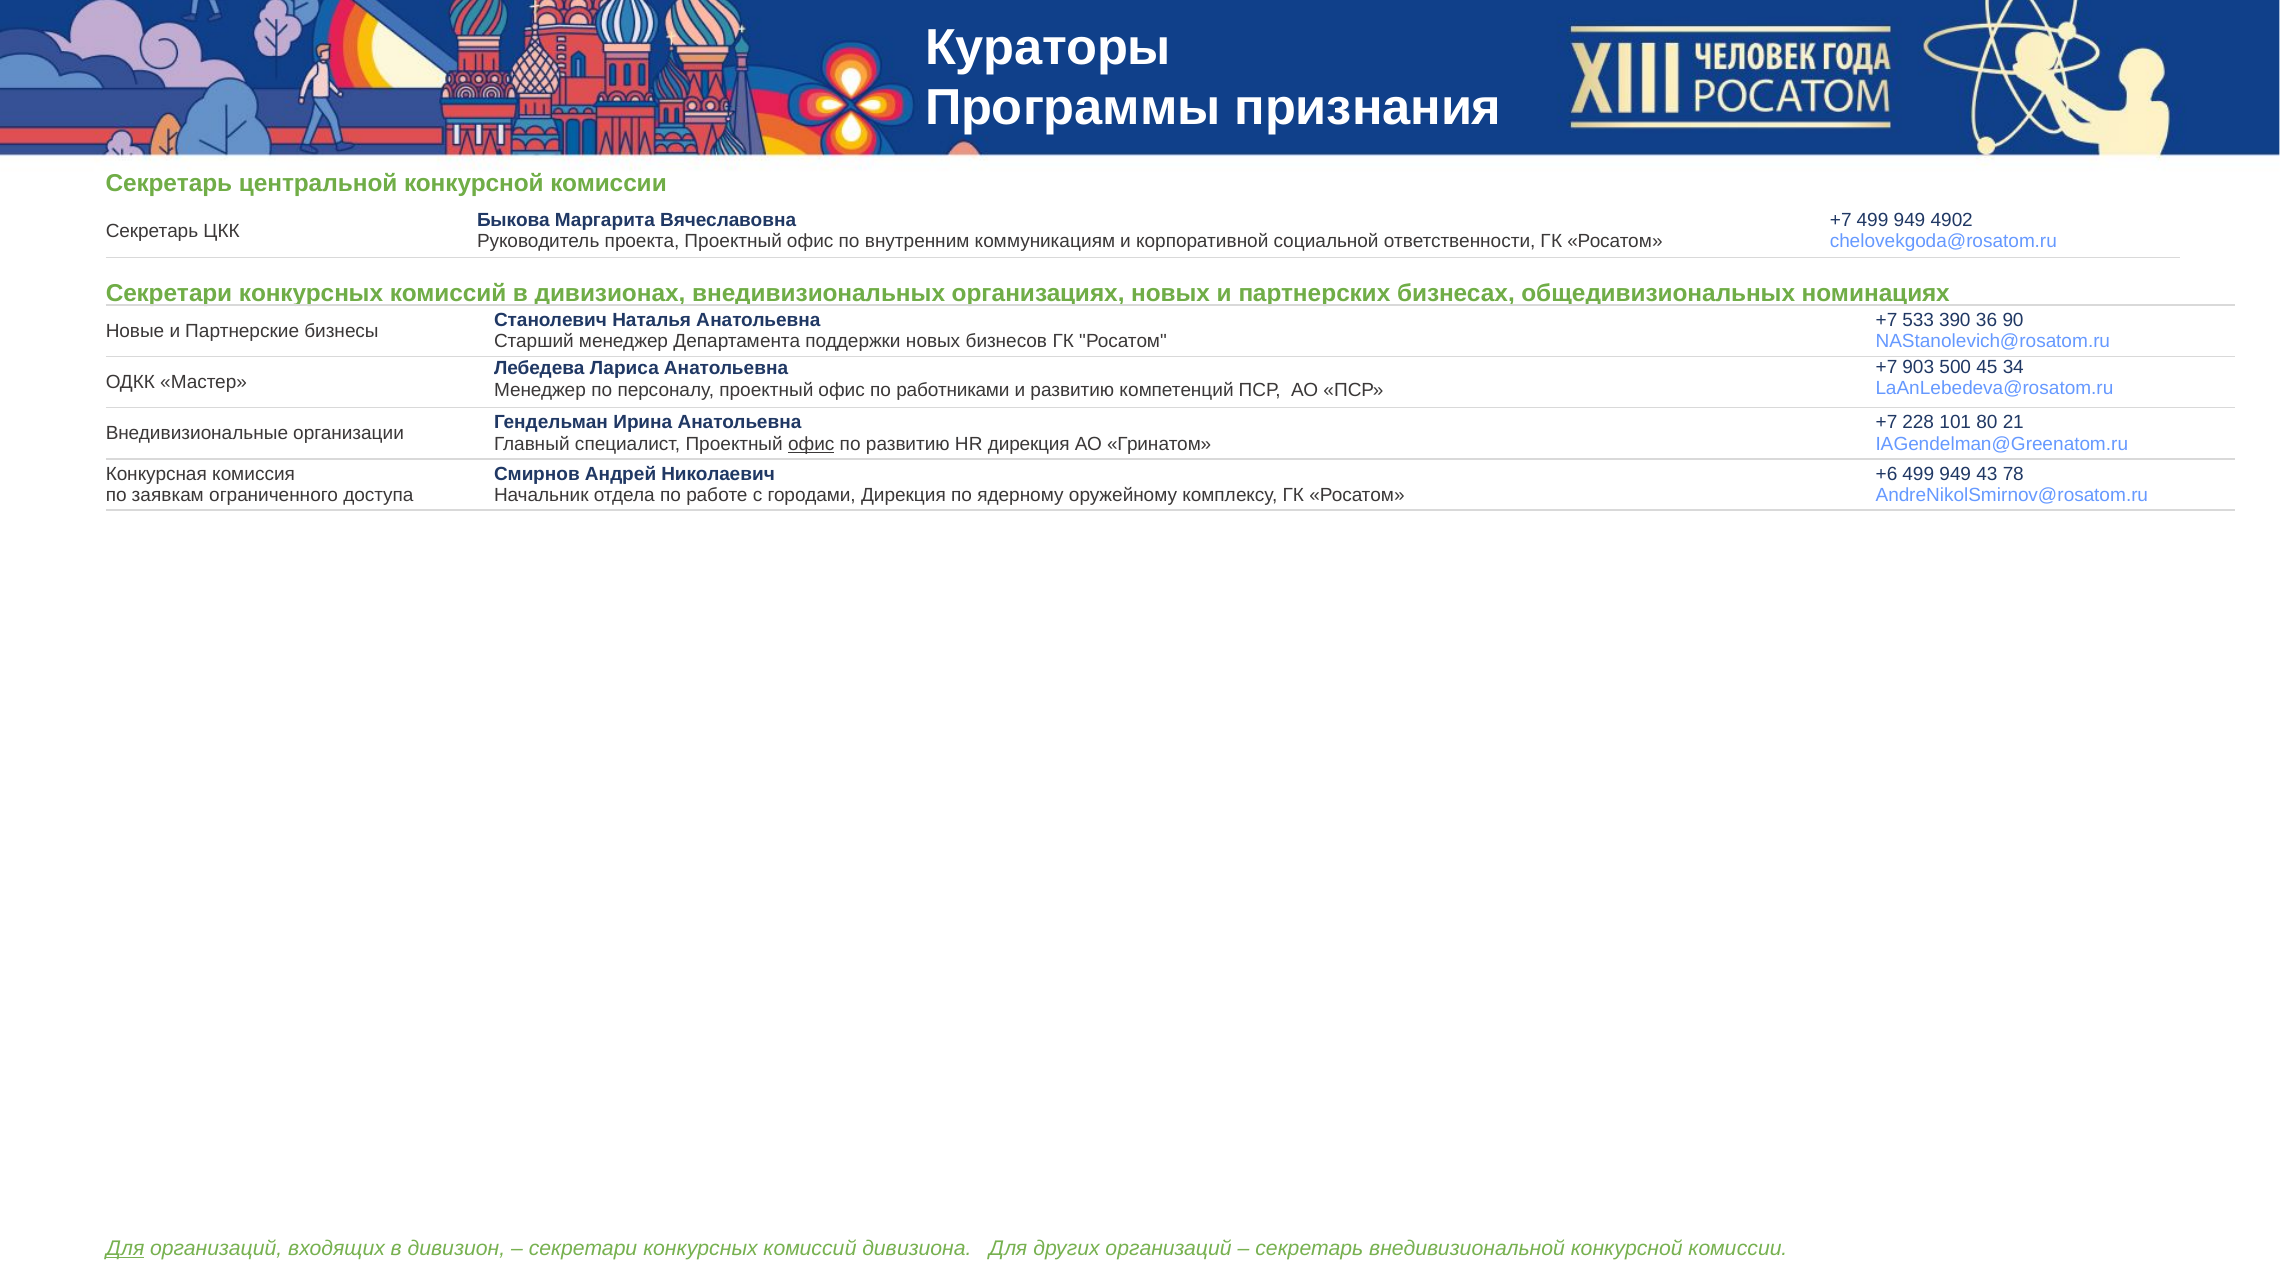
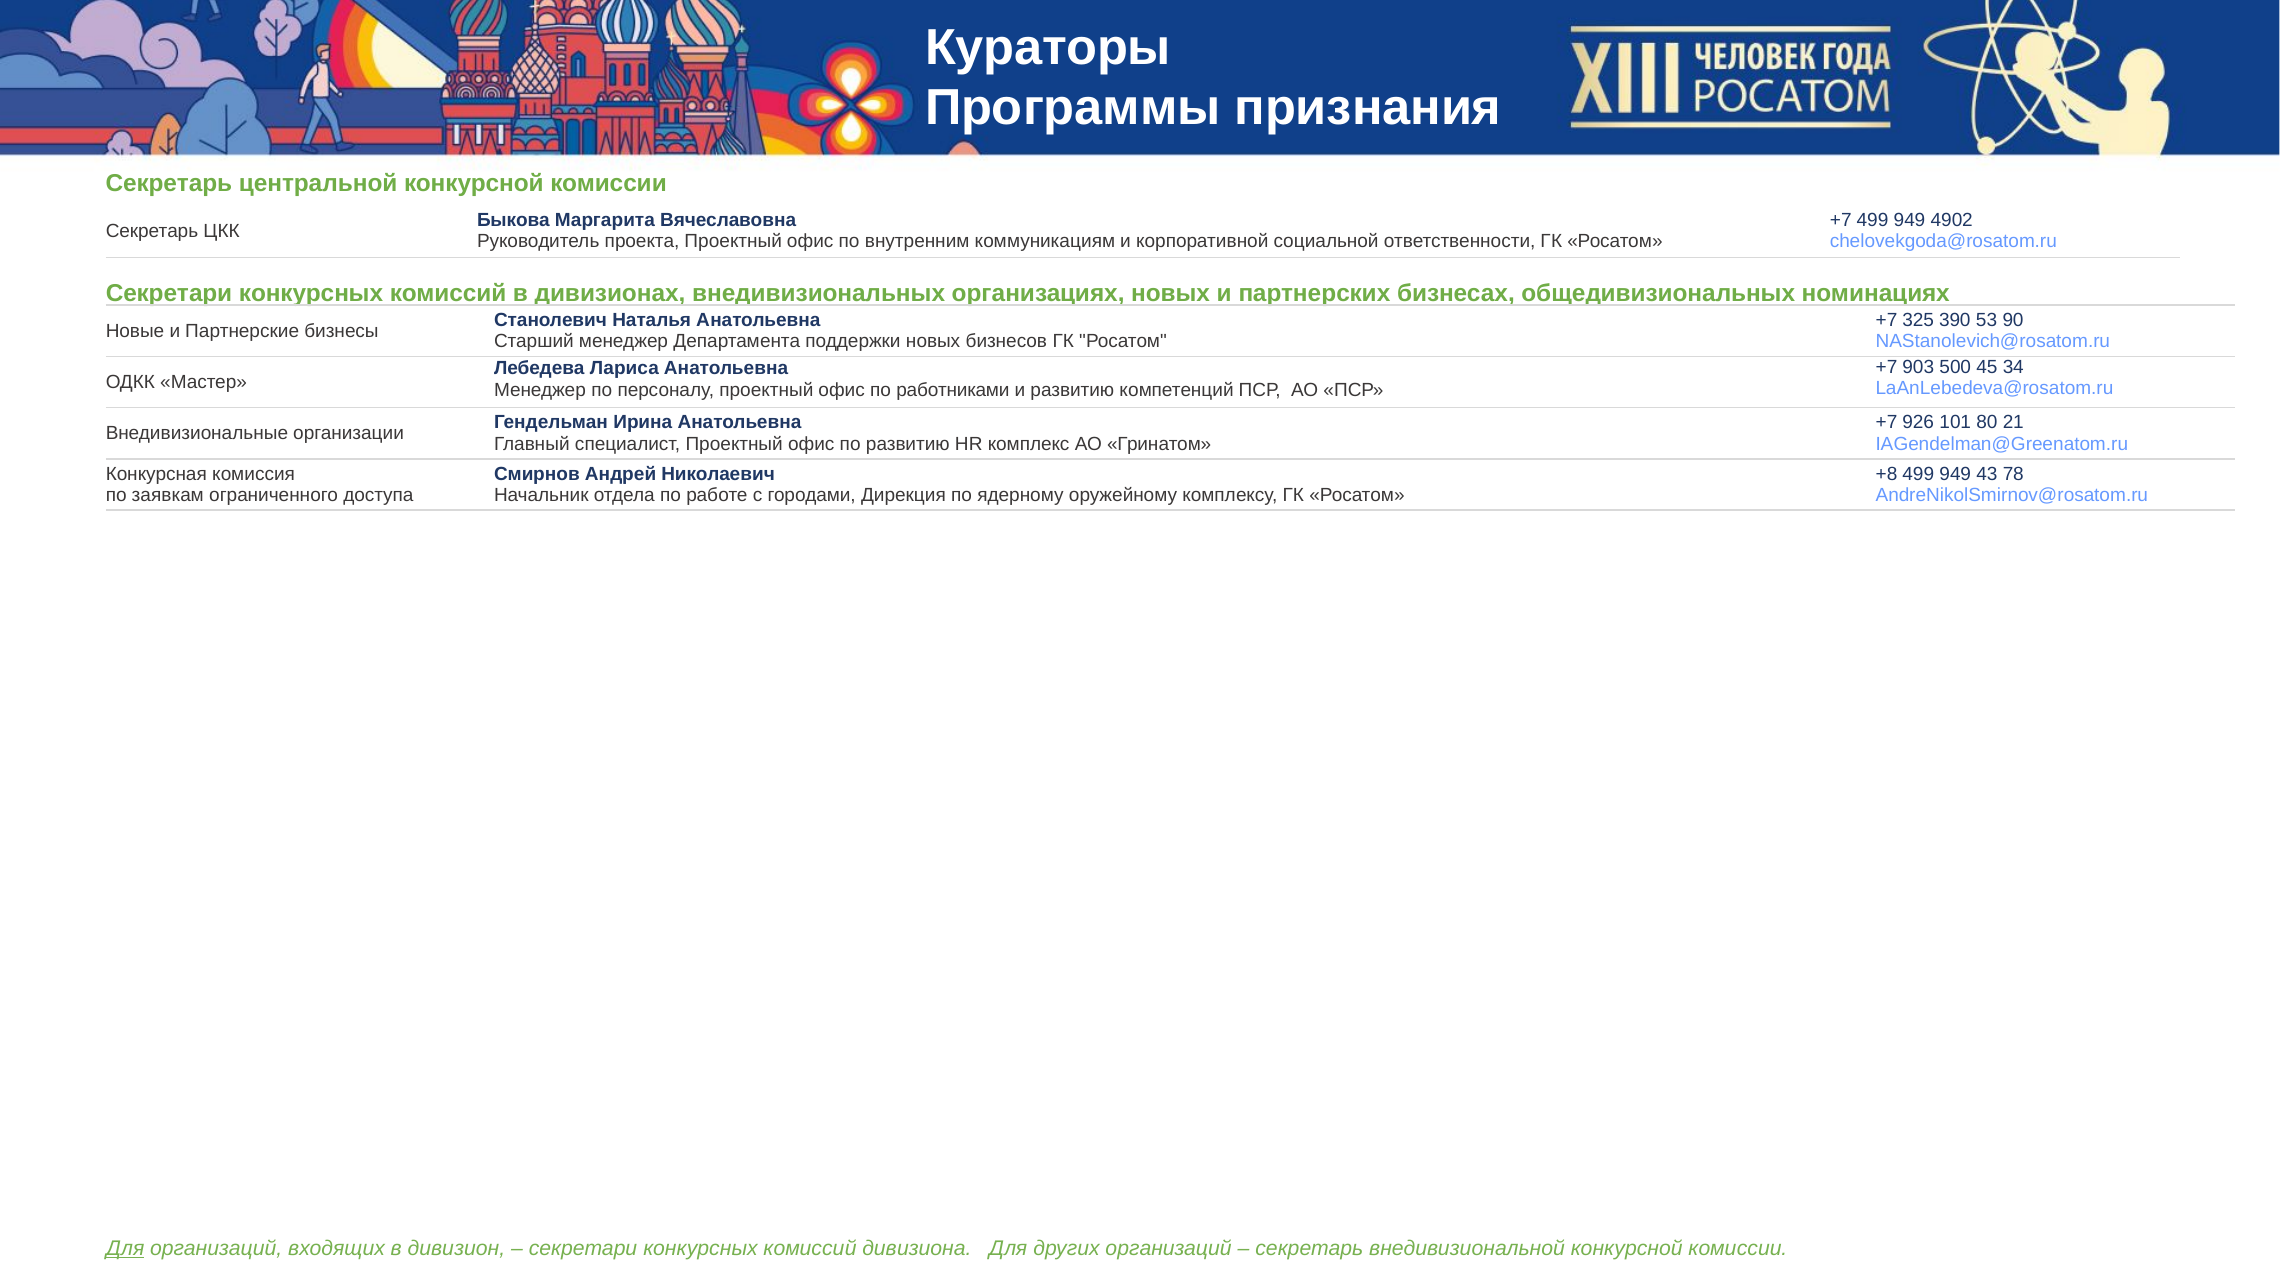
533: 533 -> 325 (1918, 320)
36: 36 -> 53 (1987, 320)
228: 228 -> 926 (1918, 423)
офис underline: present -> none (811, 444)
HR дирекция: дирекция -> комплекс (1029, 444)
+6: +6 -> +8 (1887, 474)
